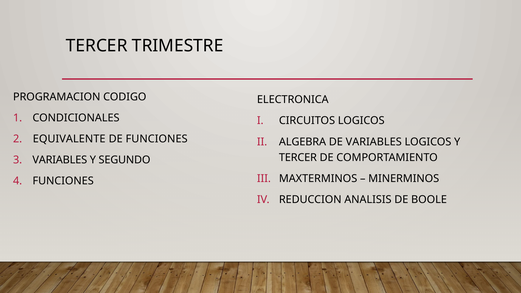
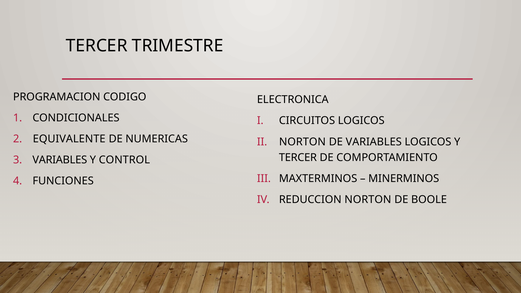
DE FUNCIONES: FUNCIONES -> NUMERICAS (157, 139)
ALGEBRA: ALGEBRA -> NORTON (302, 142)
SEGUNDO: SEGUNDO -> CONTROL (124, 160)
REDUCCION ANALISIS: ANALISIS -> NORTON (368, 200)
